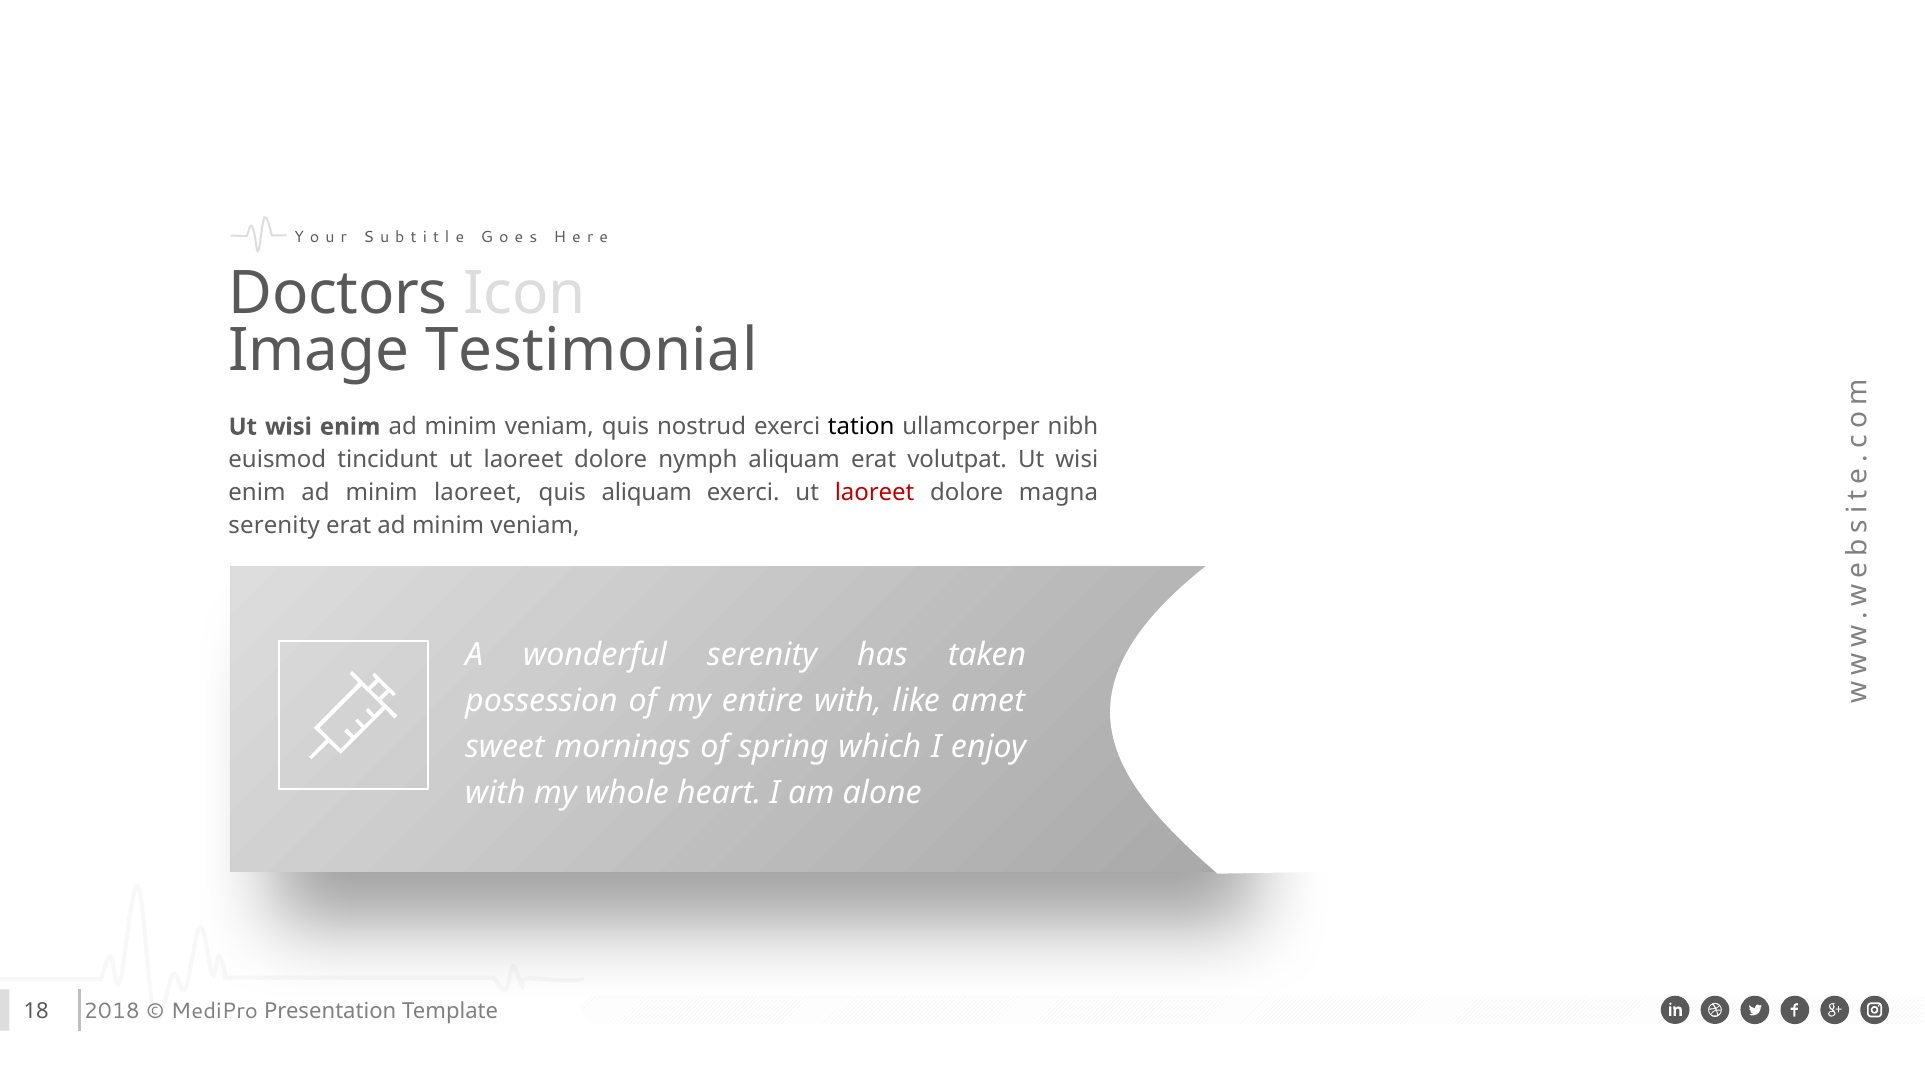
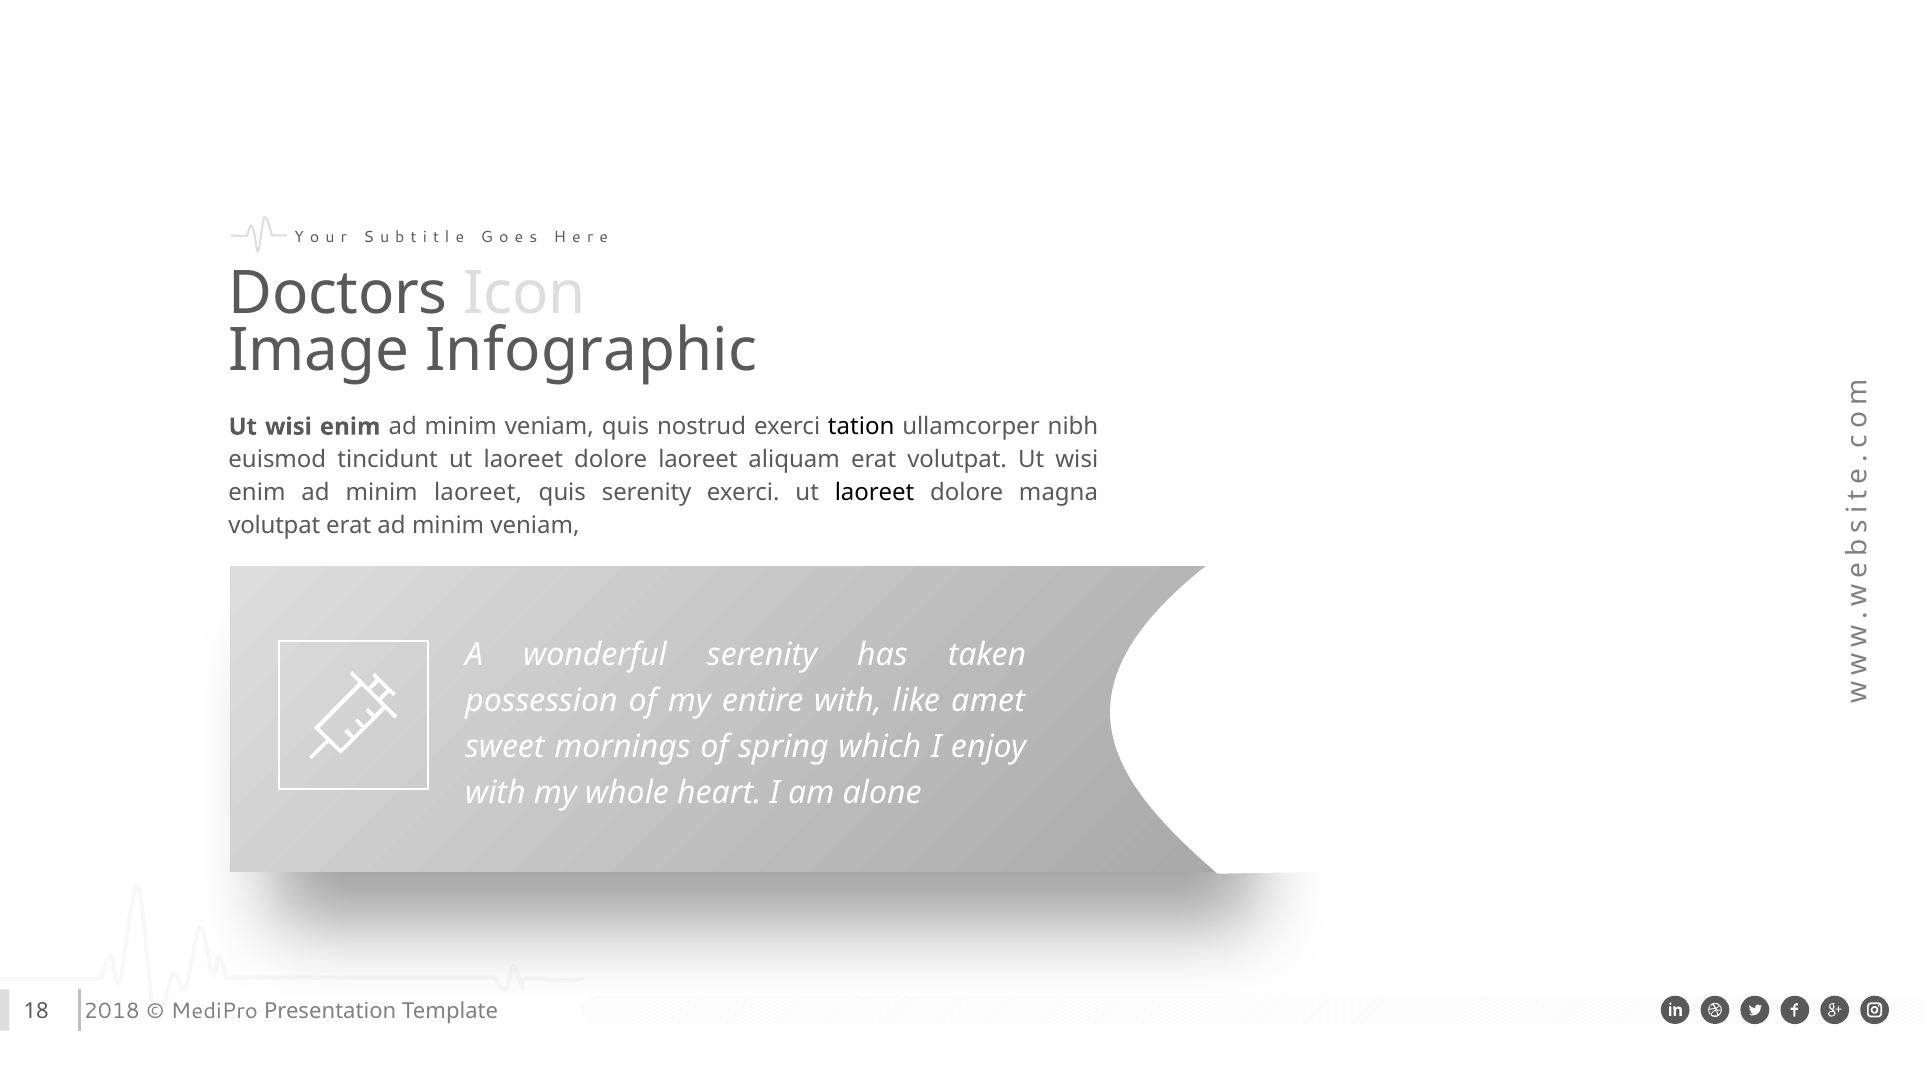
Testimonial: Testimonial -> Infographic (591, 351)
dolore nymph: nymph -> laoreet (698, 460)
quis aliquam: aliquam -> serenity (647, 492)
laoreet colour: red -> black (875, 492)
serenity: serenity -> volutpat (274, 525)
